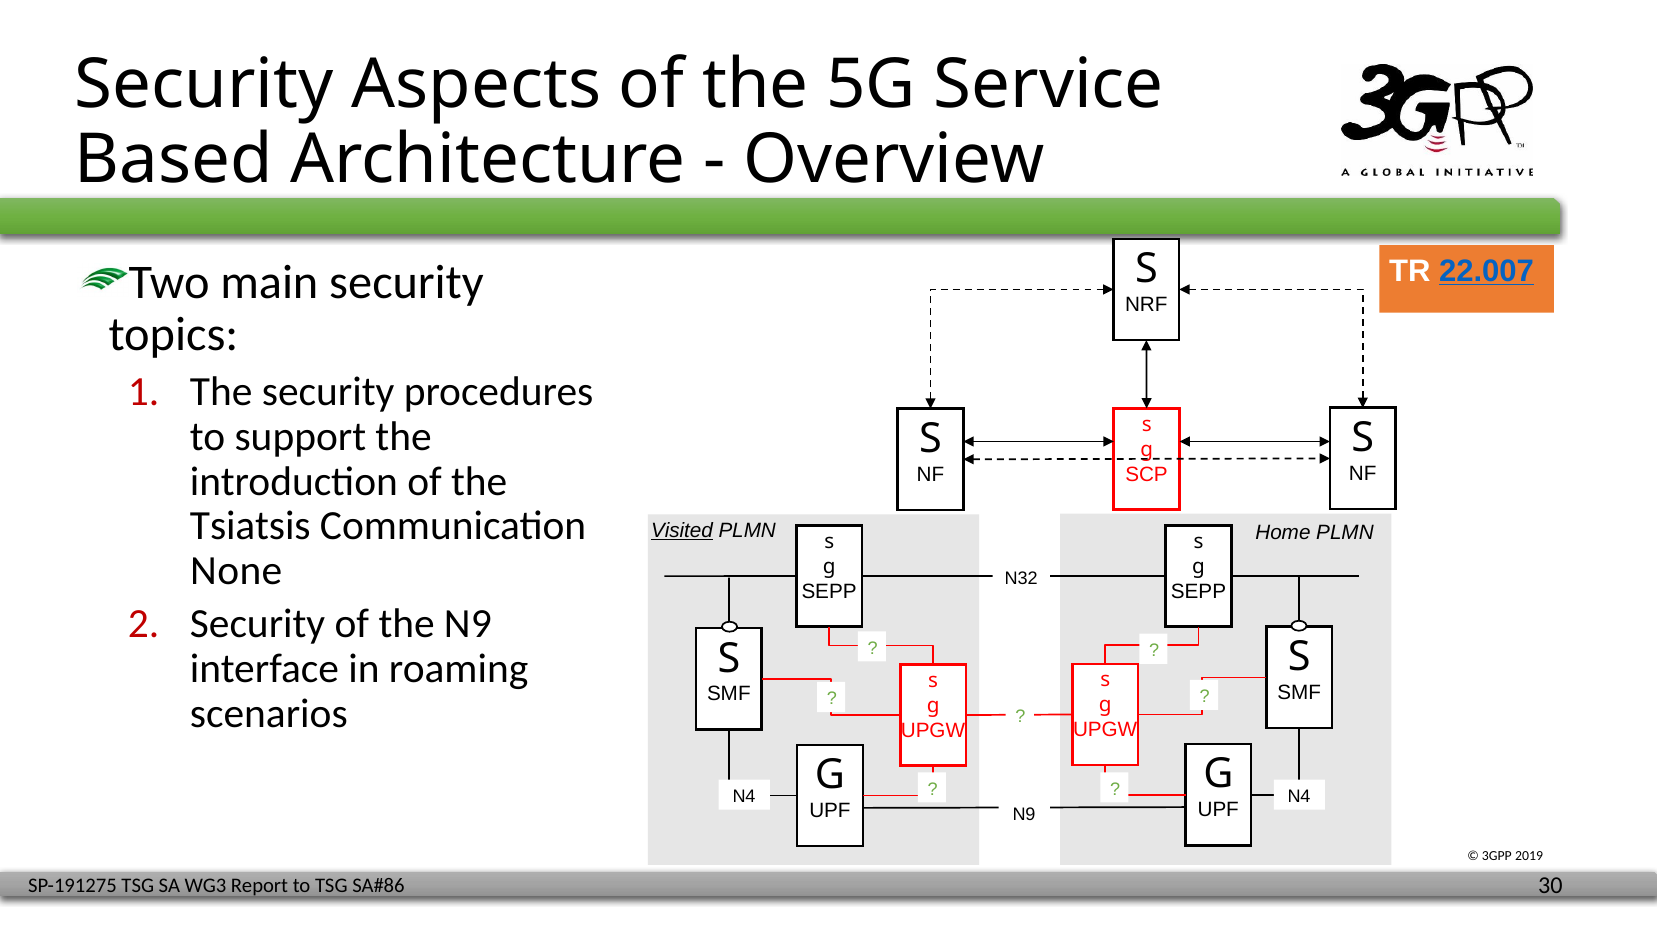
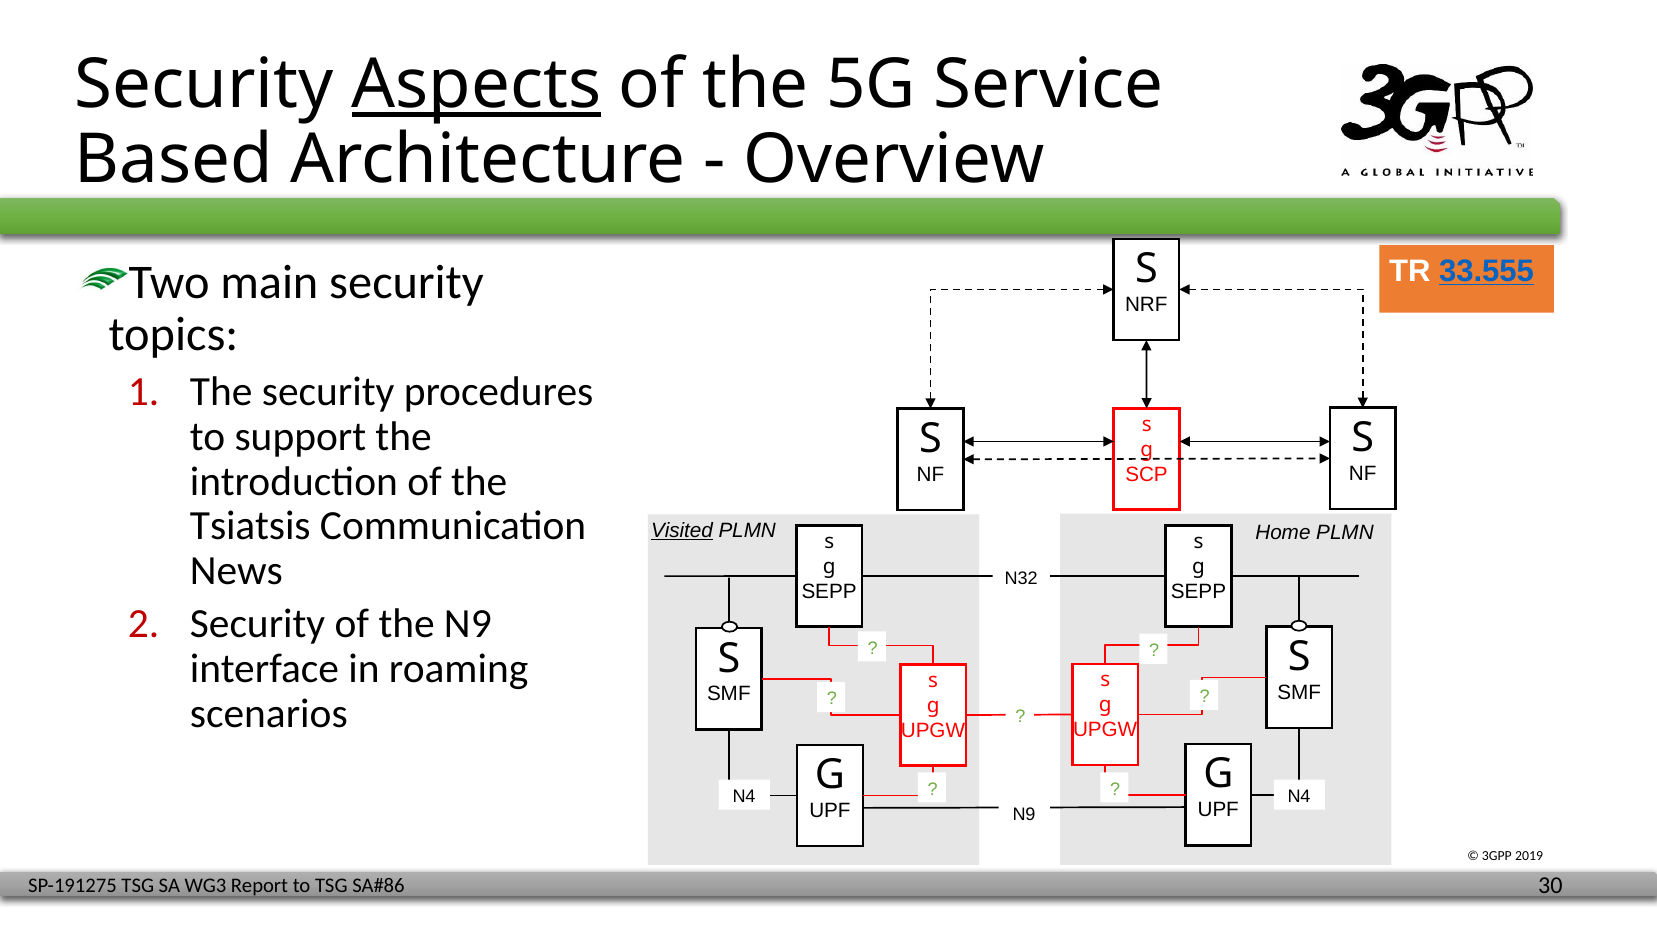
Aspects underline: none -> present (476, 85)
22.007: 22.007 -> 33.555 (1487, 271)
None: None -> News (236, 571)
